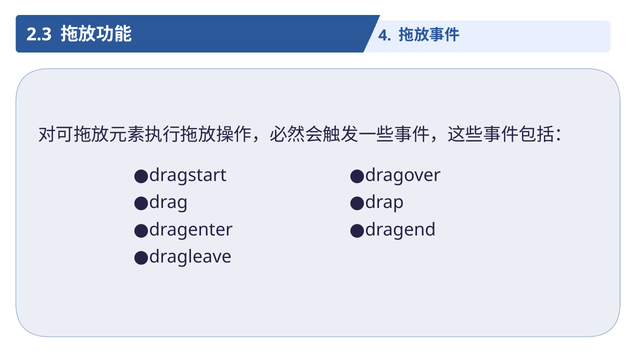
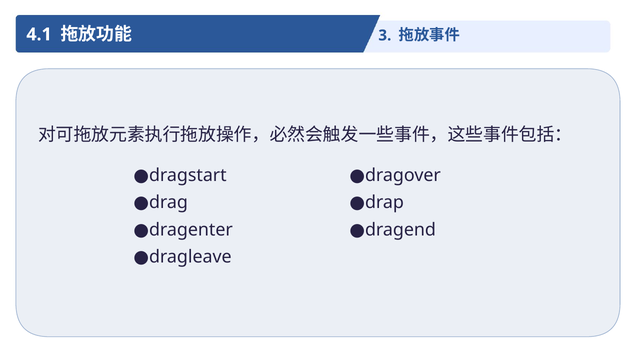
2.3: 2.3 -> 4.1 (39, 34)
4: 4 -> 3 (385, 35)
